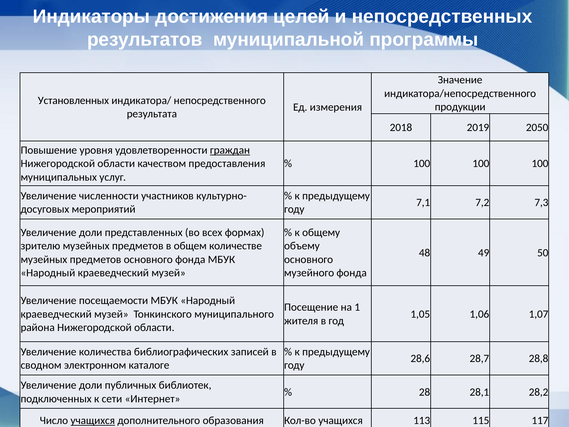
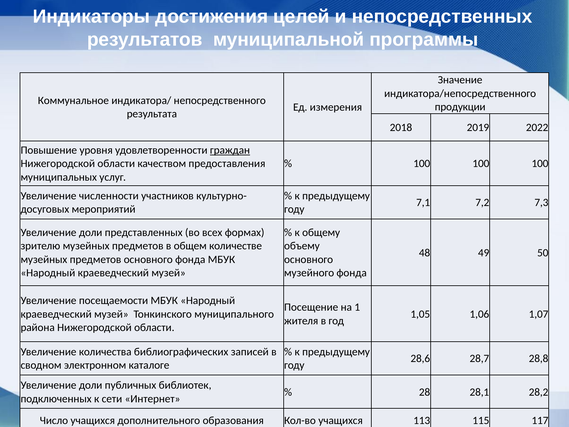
Установленных: Установленных -> Коммунальное (73, 100)
2050: 2050 -> 2022 (537, 128)
учащихся underline: present -> none (93, 420)
